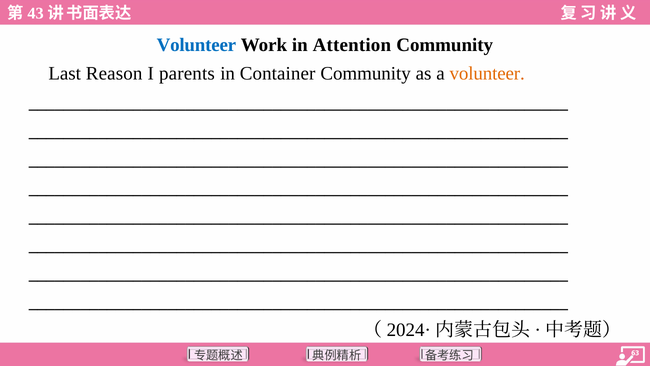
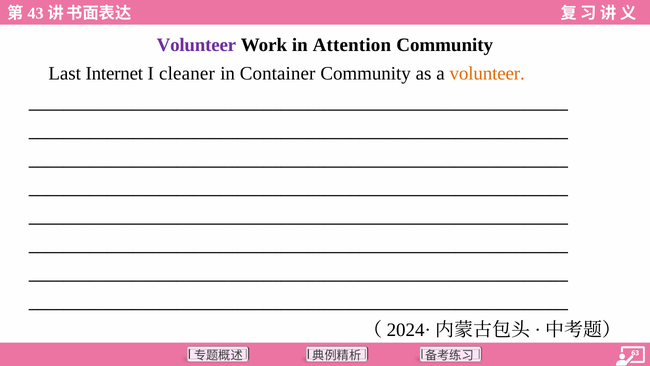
Volunteer colour: blue -> purple (196, 45)
Reason: Reason -> Internet (114, 73)
parents: parents -> cleaner (187, 73)
